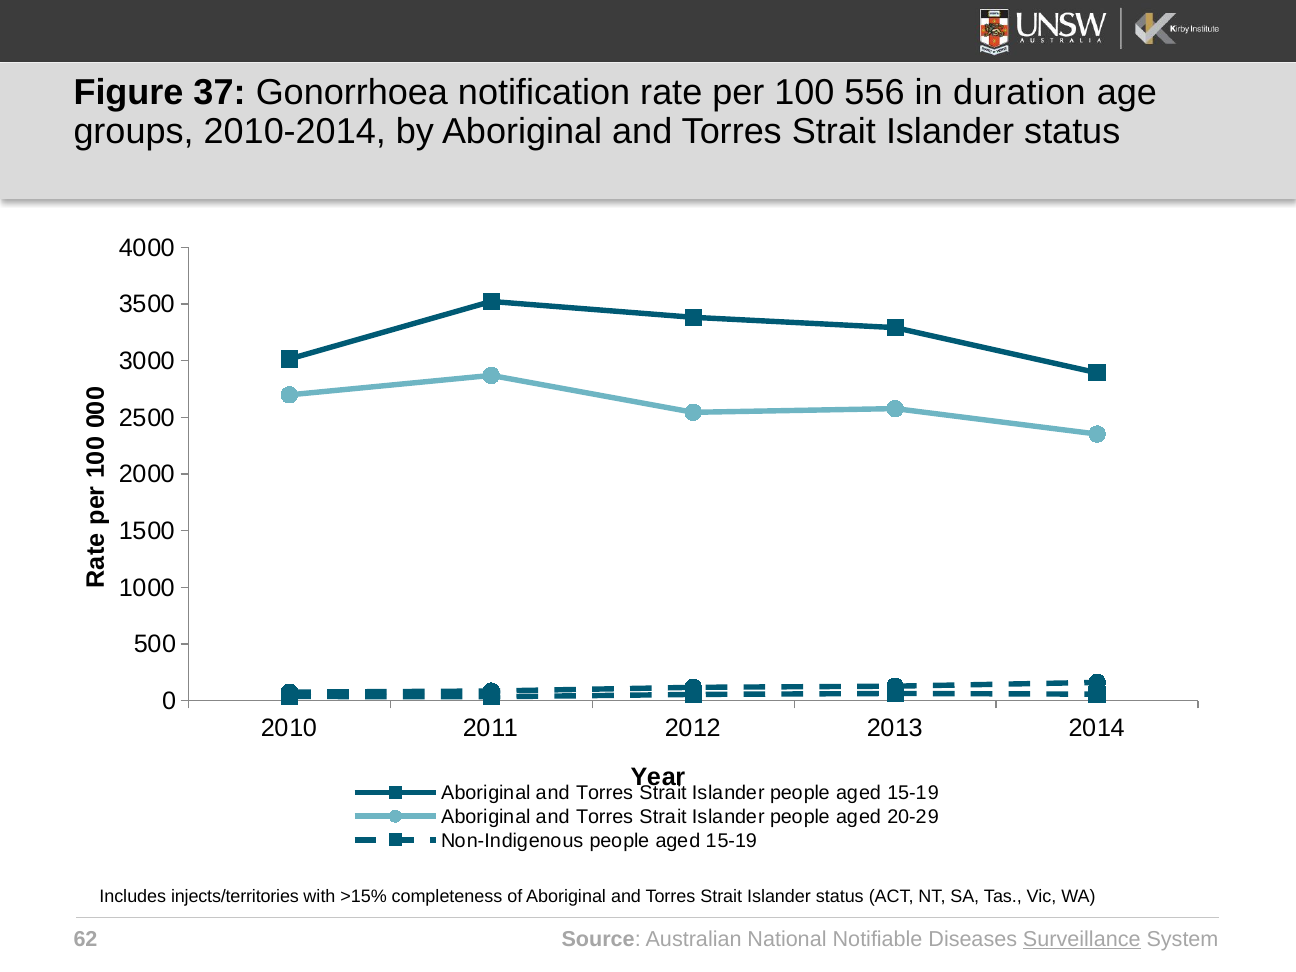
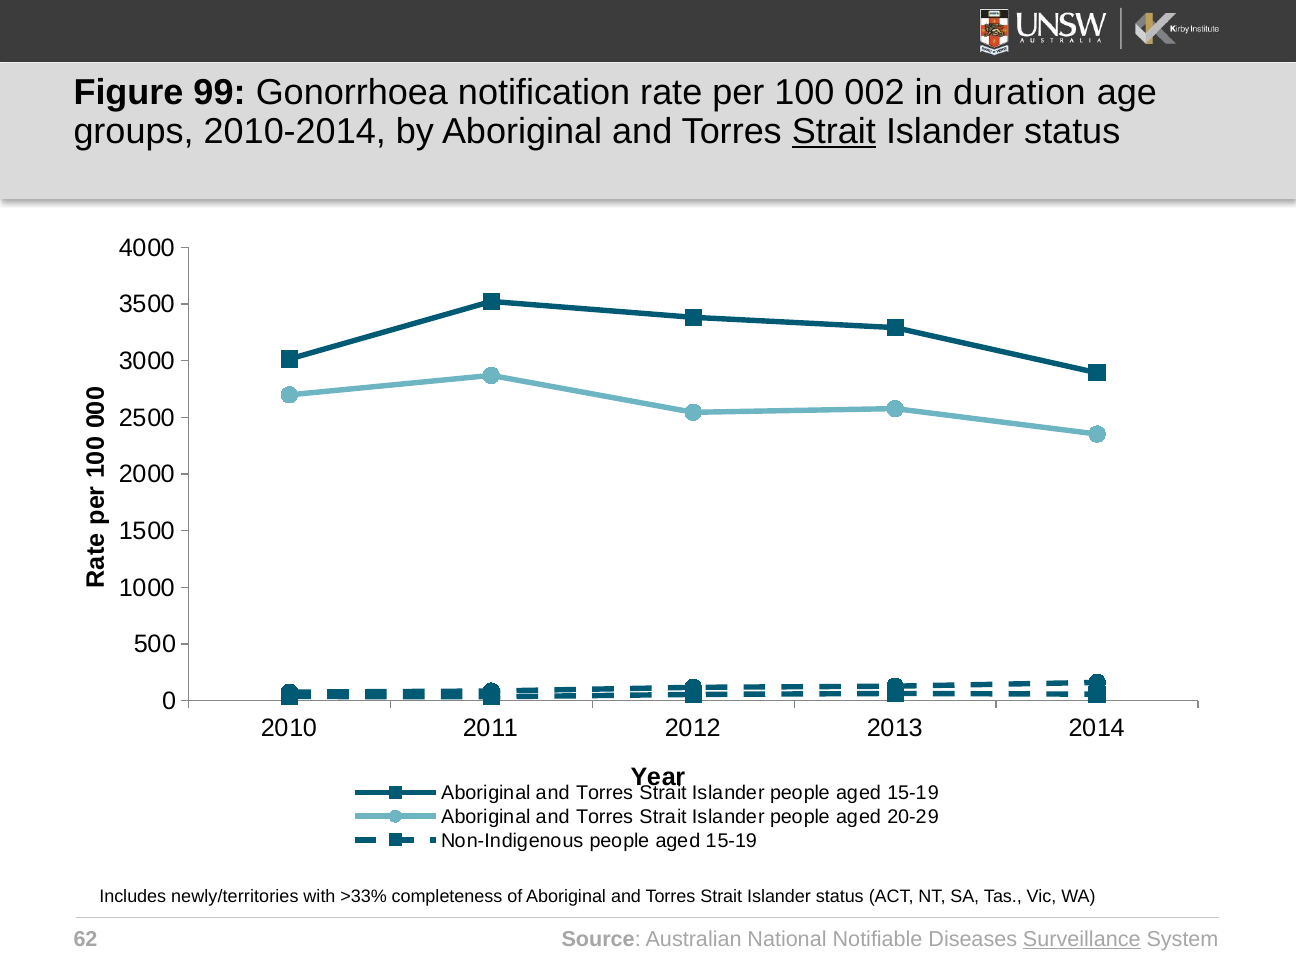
37: 37 -> 99 (220, 92)
556: 556 -> 002 (875, 92)
Strait underline: none -> present (834, 131)
injects/territories: injects/territories -> newly/territories (235, 897)
>15%: >15% -> >33% (364, 897)
